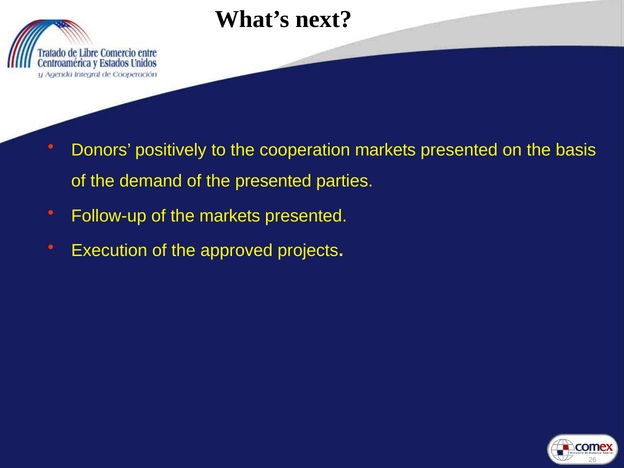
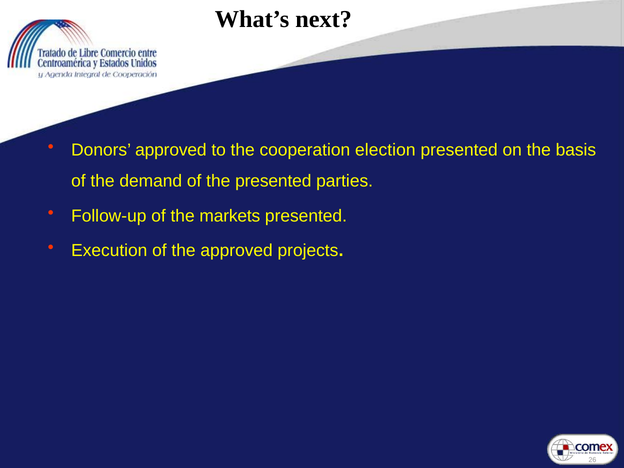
Donors positively: positively -> approved (171, 150)
cooperation markets: markets -> election (385, 150)
